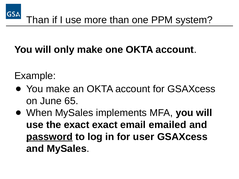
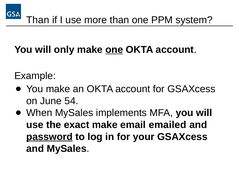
one underline: none -> present (114, 50)
65: 65 -> 54 (71, 101)
exact exact: exact -> make (105, 125)
user: user -> your (144, 137)
